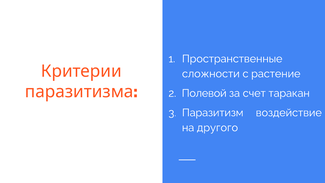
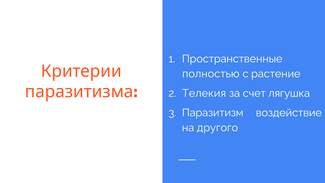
сложности: сложности -> полностью (211, 74)
Полевой: Полевой -> Телекия (204, 93)
таракан: таракан -> лягушка (289, 93)
